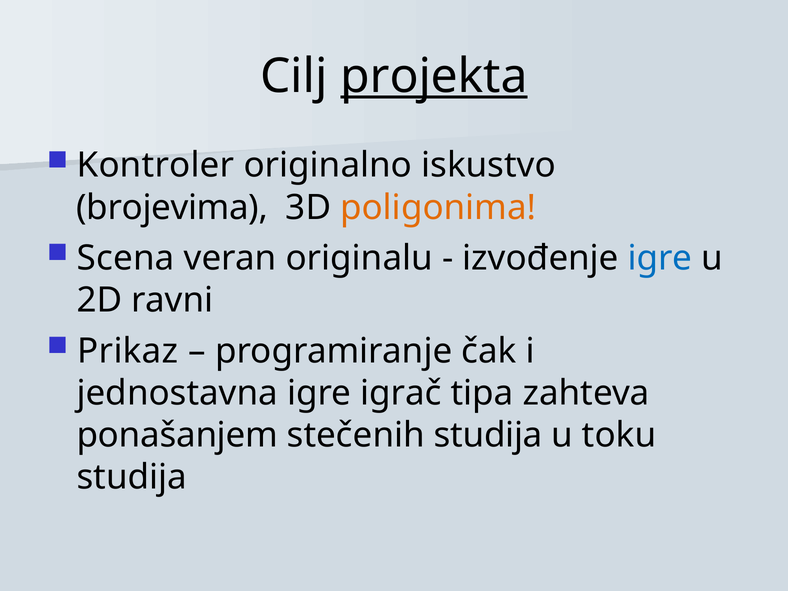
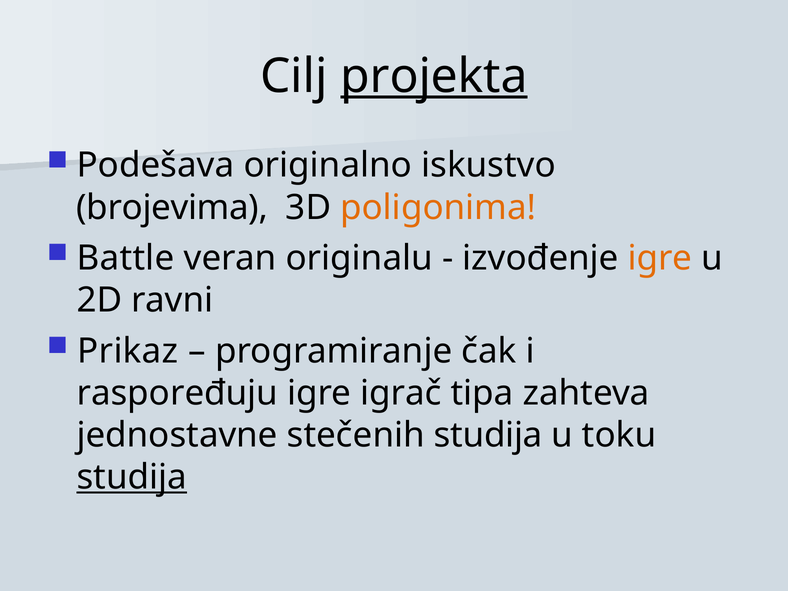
Kontroler: Kontroler -> Podešava (156, 165)
Scena: Scena -> Battle (126, 258)
igre colour: blue -> orange (660, 258)
jednostavna: jednostavna -> raspoređuju (177, 393)
ponašanjem: ponašanjem -> jednostavne (177, 435)
studija underline: none -> present (132, 477)
